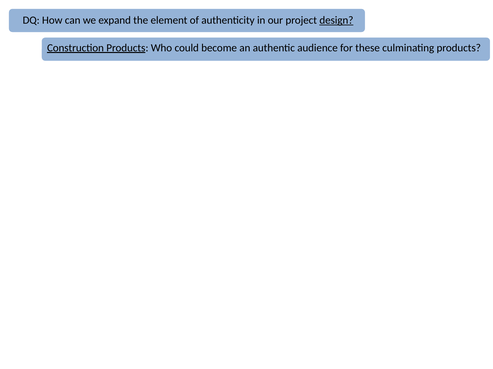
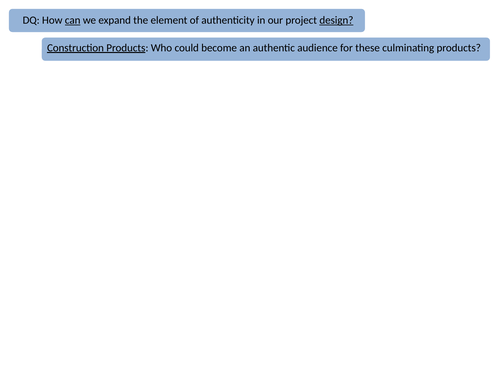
can underline: none -> present (73, 20)
